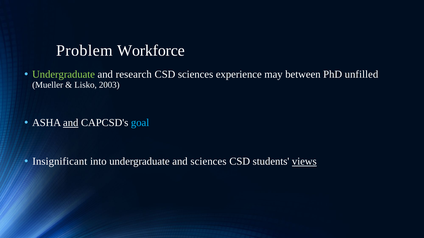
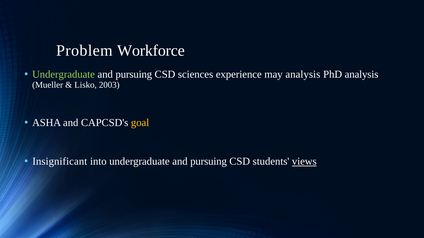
research: research -> pursuing (134, 75)
may between: between -> analysis (303, 75)
PhD unfilled: unfilled -> analysis (362, 75)
and underline: present -> none (71, 123)
goal colour: light blue -> yellow (140, 123)
into undergraduate and sciences: sciences -> pursuing (209, 162)
